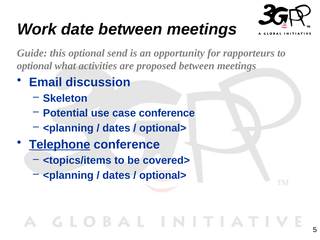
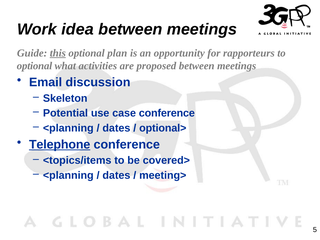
date: date -> idea (78, 29)
this underline: none -> present (58, 53)
send: send -> plan (117, 53)
optional>: optional> -> meeting> (163, 175)
